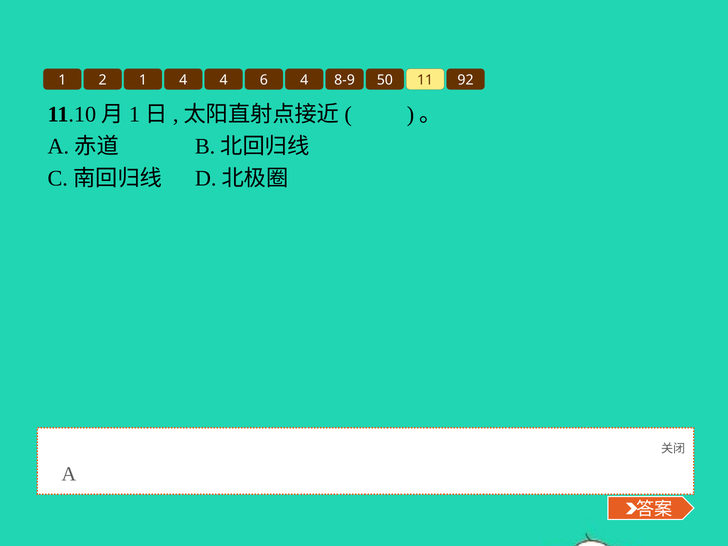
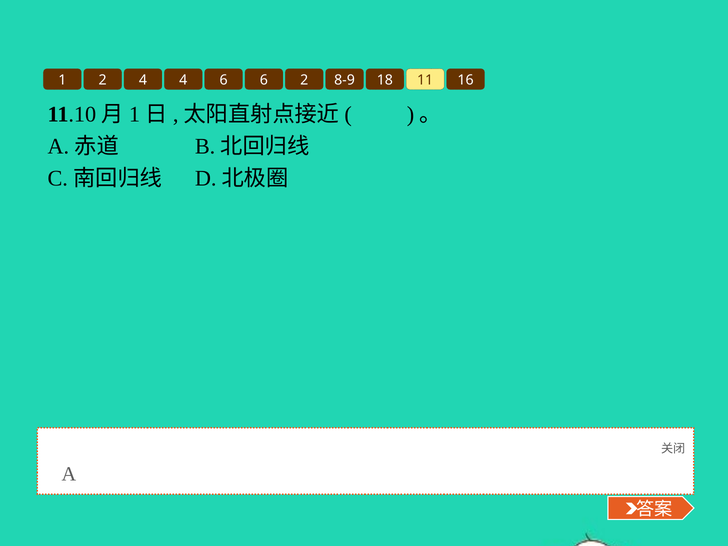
2 1: 1 -> 4 (143, 80)
4 4: 4 -> 6 (224, 80)
6 4: 4 -> 2 (304, 80)
50: 50 -> 18 (385, 80)
92: 92 -> 16 (466, 80)
